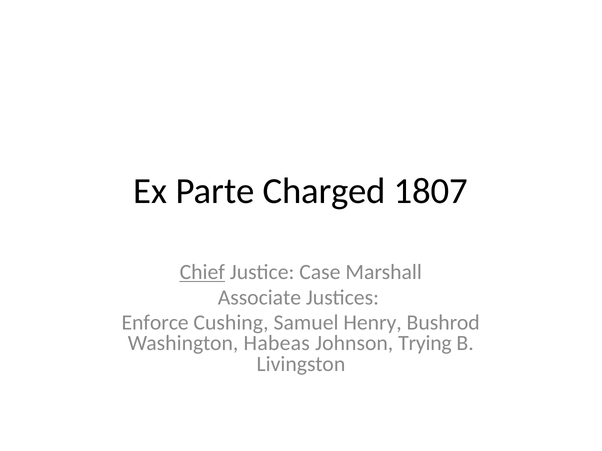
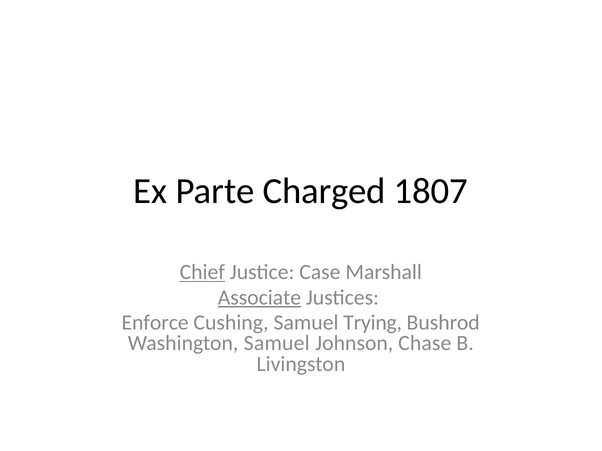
Associate underline: none -> present (259, 298)
Henry: Henry -> Trying (373, 323)
Washington Habeas: Habeas -> Samuel (277, 344)
Trying: Trying -> Chase (425, 344)
